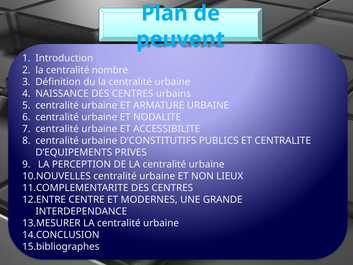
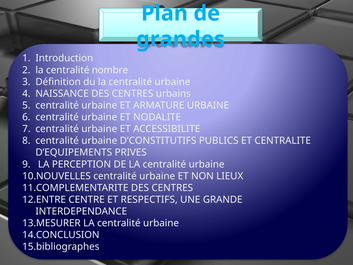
peuvent: peuvent -> grandes (180, 39)
MODERNES: MODERNES -> RESPECTIFS (149, 199)
